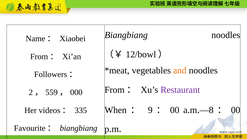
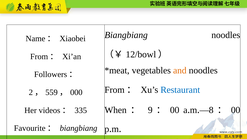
Restaurant colour: purple -> blue (180, 90)
